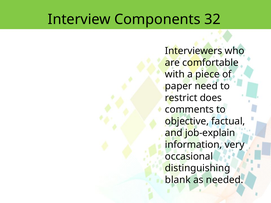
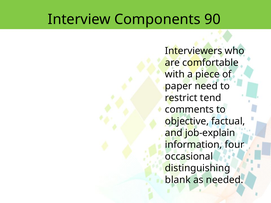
32: 32 -> 90 (212, 19)
does: does -> tend (211, 98)
very: very -> four (235, 145)
